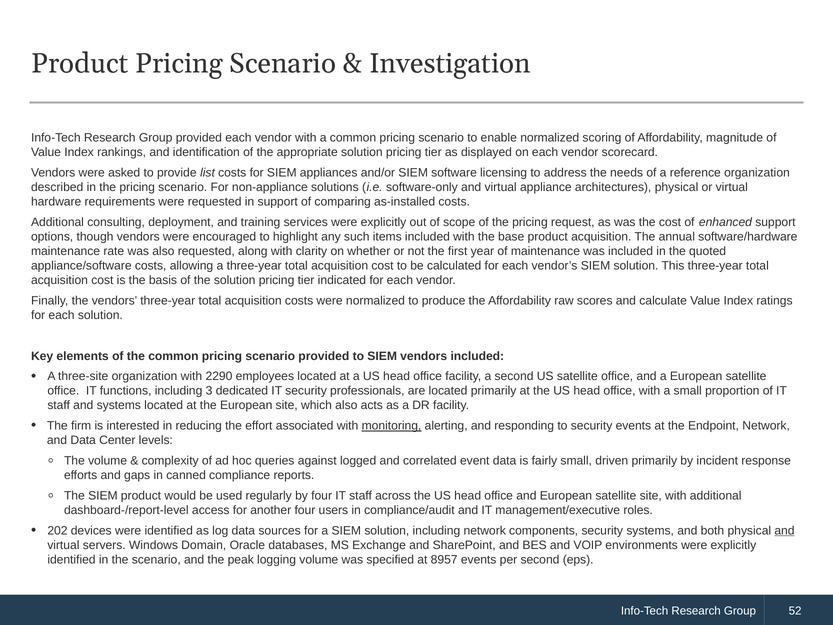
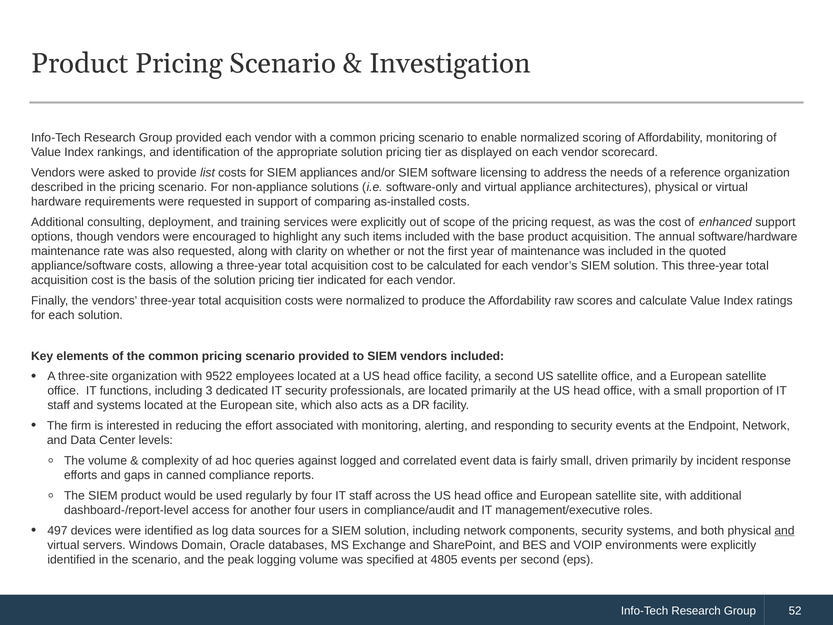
Affordability magnitude: magnitude -> monitoring (735, 138)
2290: 2290 -> 9522 (219, 376)
monitoring underline: present -> none (392, 426)
202: 202 -> 497 (57, 530)
8957: 8957 -> 4805 (444, 559)
